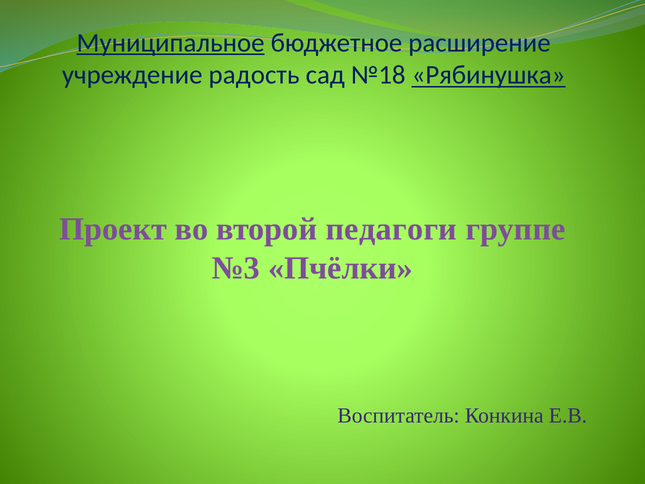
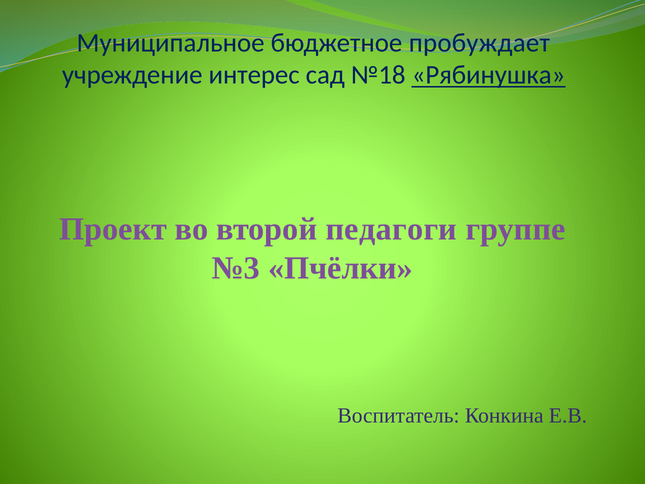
Муниципальное underline: present -> none (171, 43)
расширение: расширение -> пробуждает (479, 43)
радость: радость -> интерес (254, 75)
